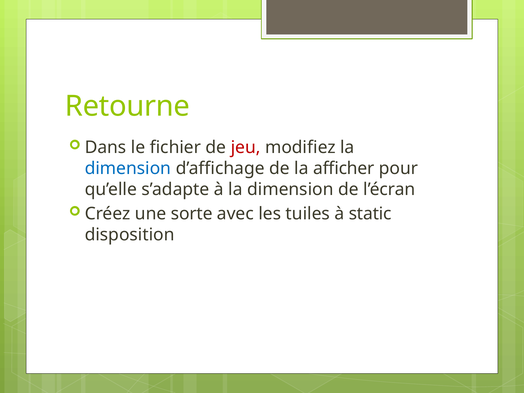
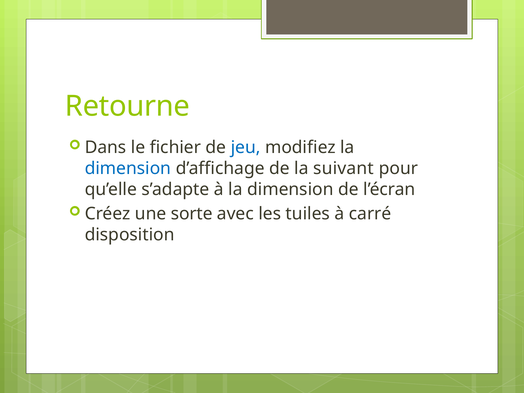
jeu colour: red -> blue (246, 147)
afficher: afficher -> suivant (344, 168)
static: static -> carré (370, 214)
